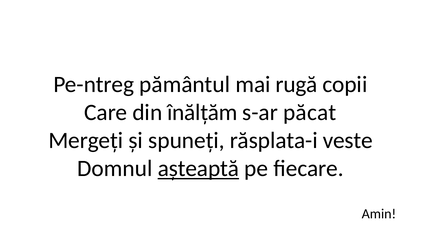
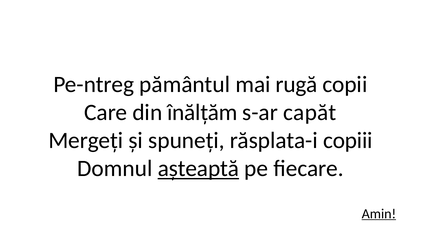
păcat: păcat -> capăt (310, 112)
veste: veste -> copiii (348, 140)
Amin underline: none -> present (379, 214)
